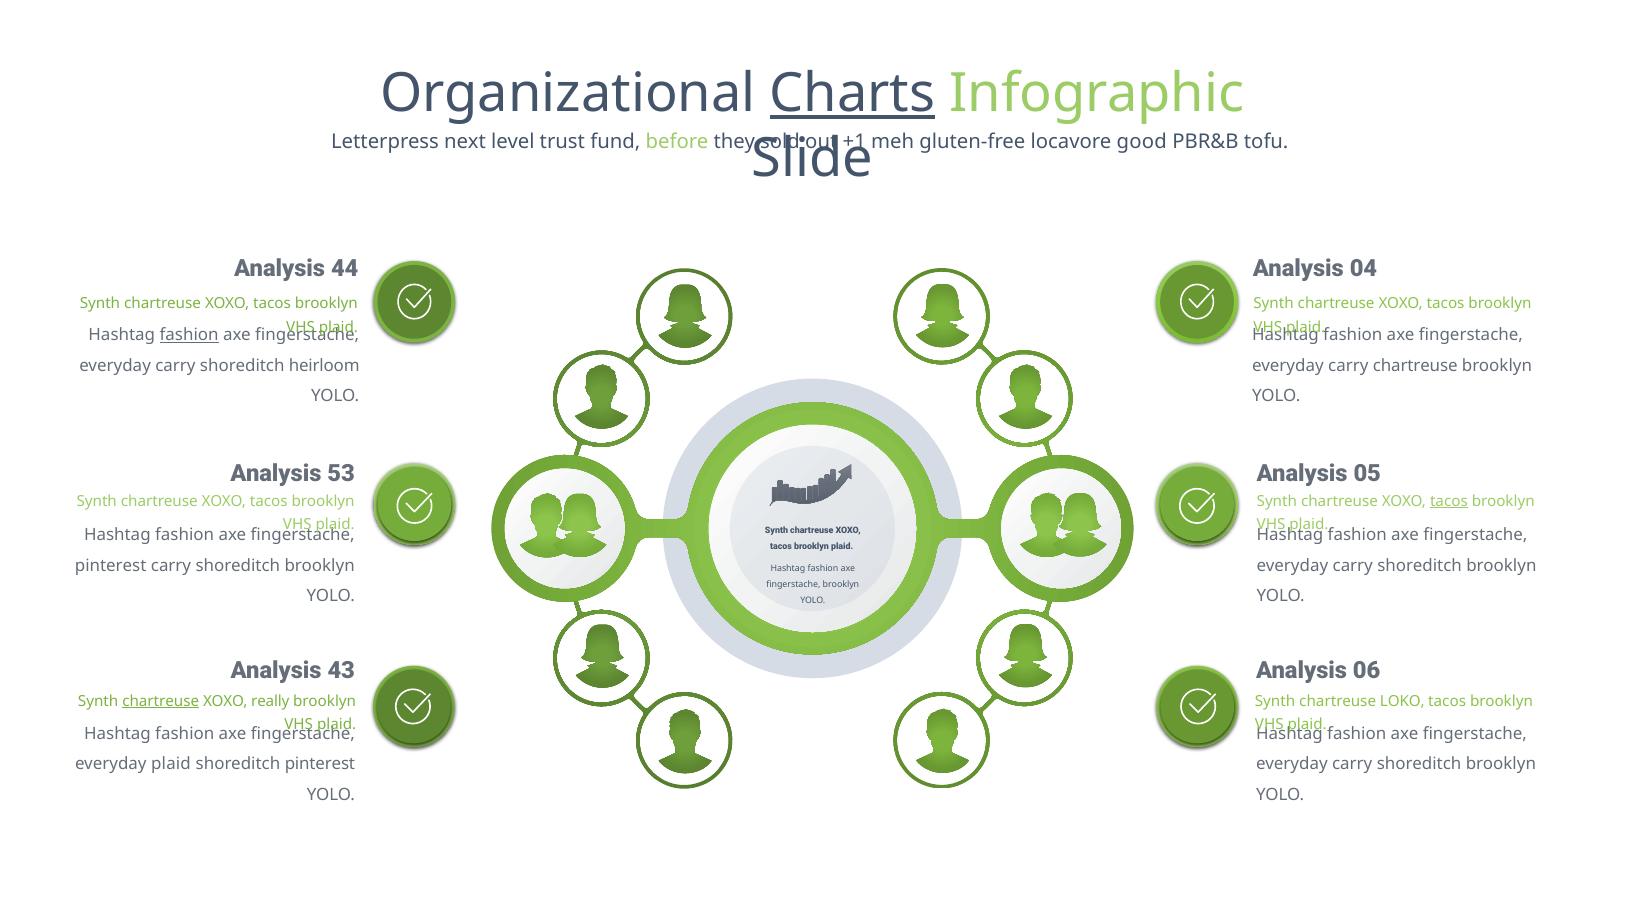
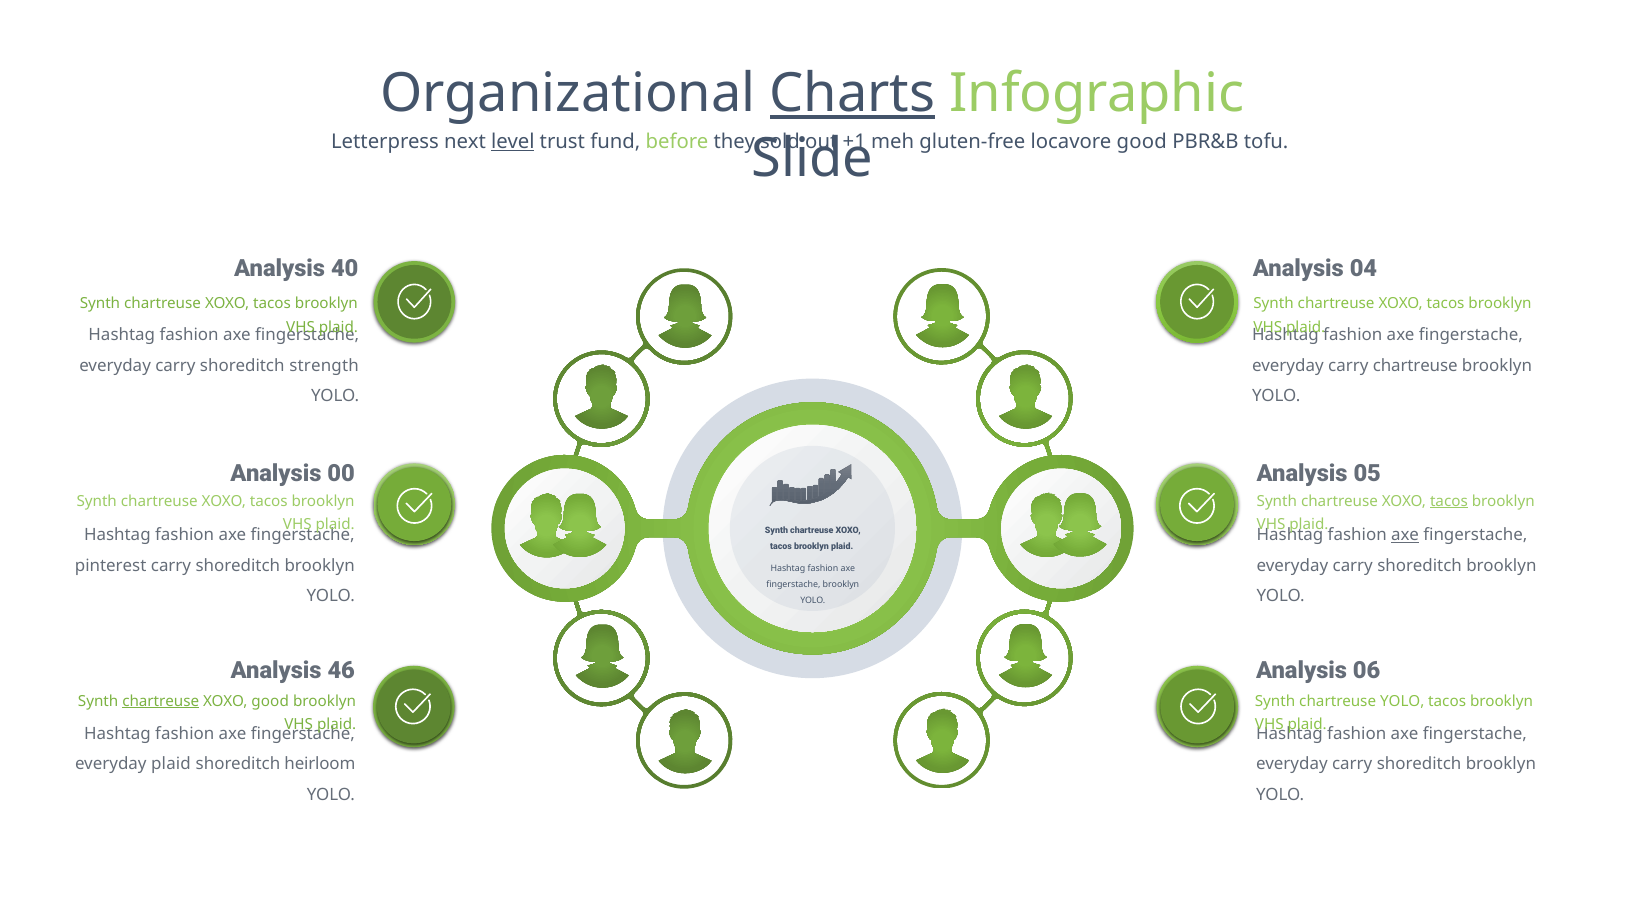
level underline: none -> present (513, 142)
44: 44 -> 40 (345, 268)
fashion underline: present -> none (189, 335)
heirloom: heirloom -> strength (324, 366)
53: 53 -> 00 (341, 474)
axe underline: none -> present (1405, 535)
43: 43 -> 46 (341, 671)
XOXO really: really -> good (270, 701)
chartreuse LOKO: LOKO -> YOLO (1402, 701)
shoreditch pinterest: pinterest -> heirloom (320, 764)
